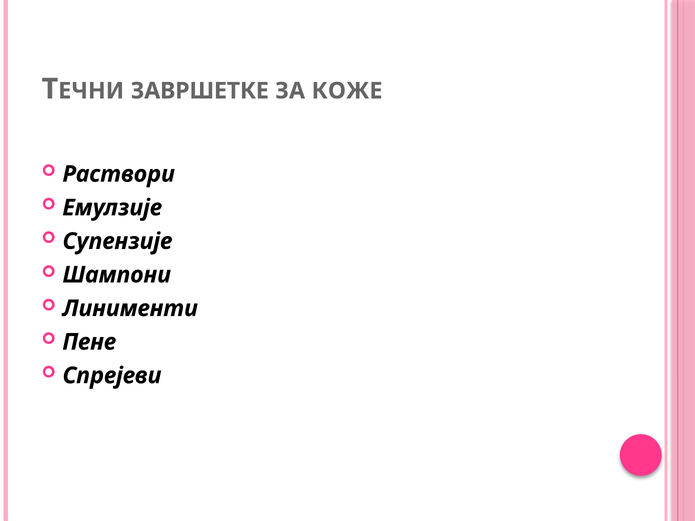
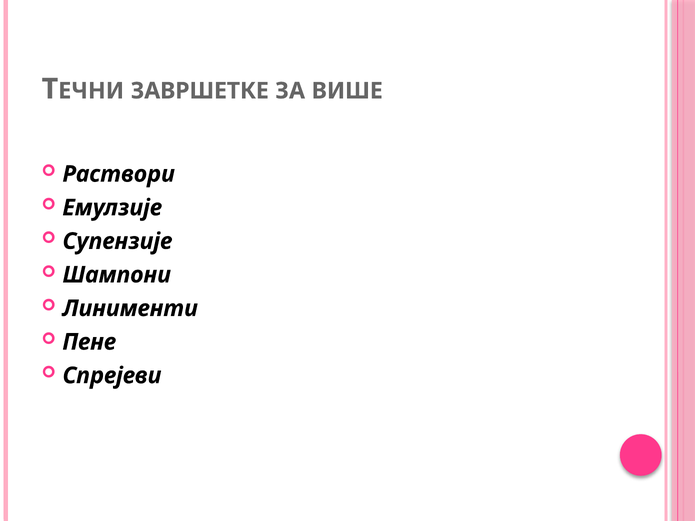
КОЖЕ: КОЖЕ -> ВИШЕ (347, 91)
